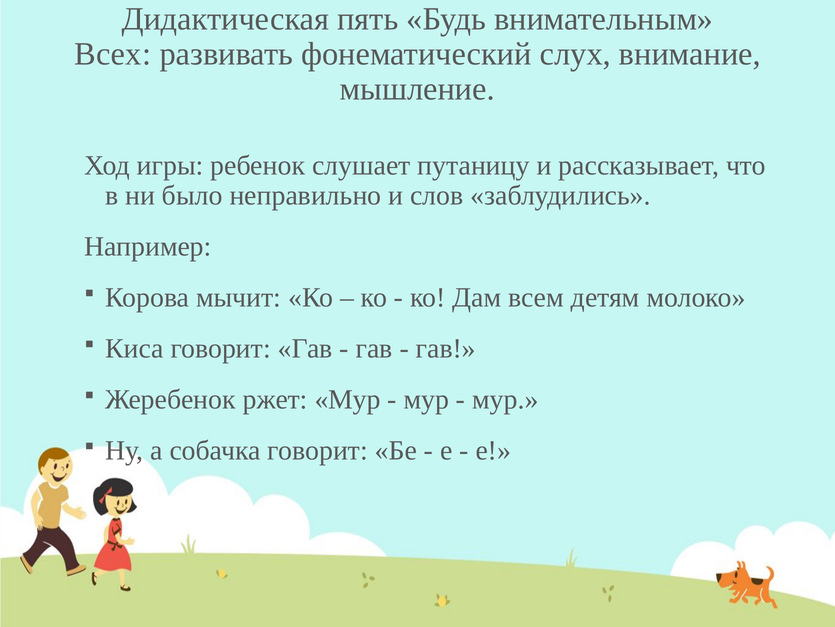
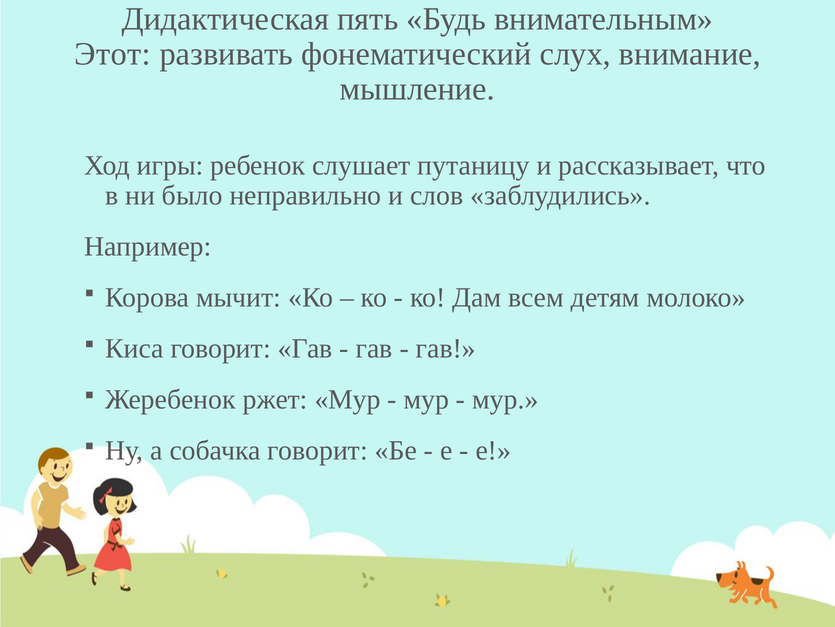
Всех: Всех -> Этот (113, 54)
